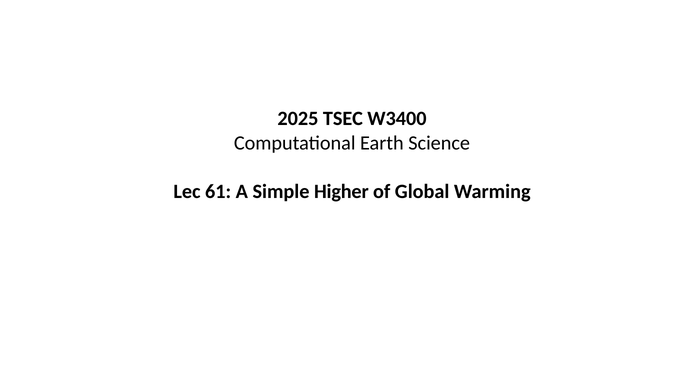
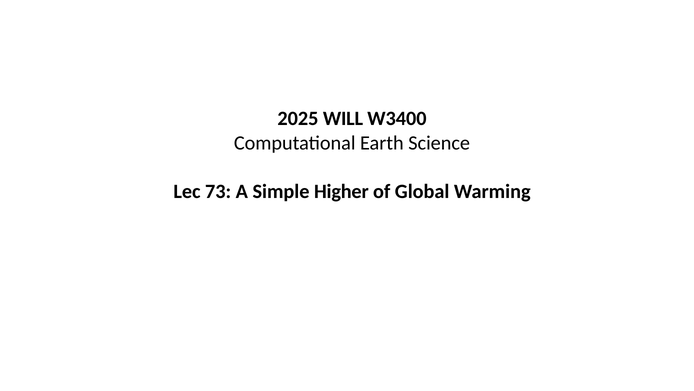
TSEC: TSEC -> WILL (343, 119)
61: 61 -> 73 (218, 191)
